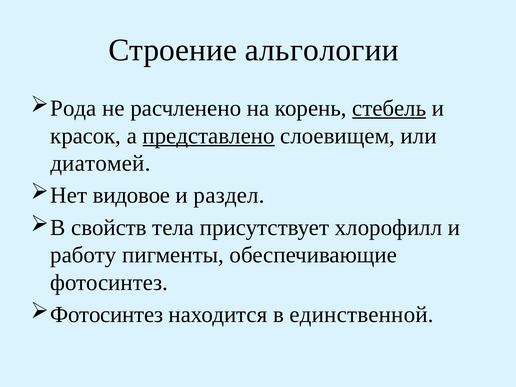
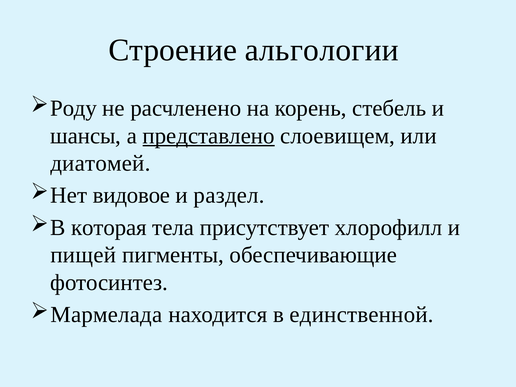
Рода: Рода -> Роду (74, 108)
стебель underline: present -> none (389, 108)
красок: красок -> шансы (86, 136)
свойств: свойств -> которая (109, 228)
работу: работу -> пищей (83, 255)
Фотосинтез: Фотосинтез -> Мармелада (106, 315)
